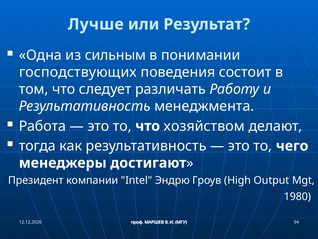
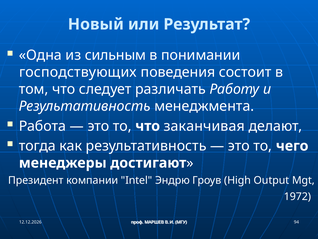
Лучше: Лучше -> Новый (96, 24)
хозяйством: хозяйством -> заканчивая (204, 126)
1980: 1980 -> 1972 (297, 196)
